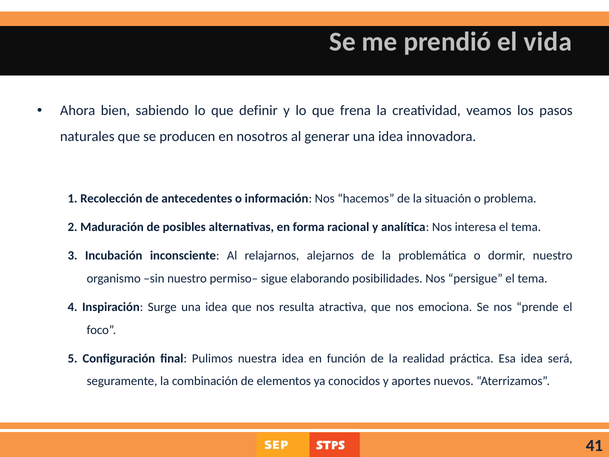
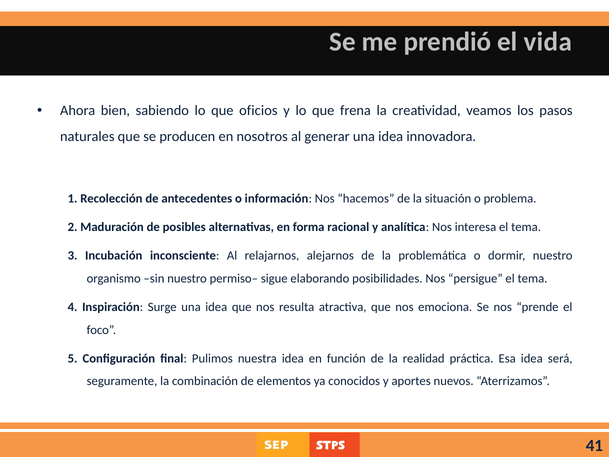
definir: definir -> oficios (258, 111)
